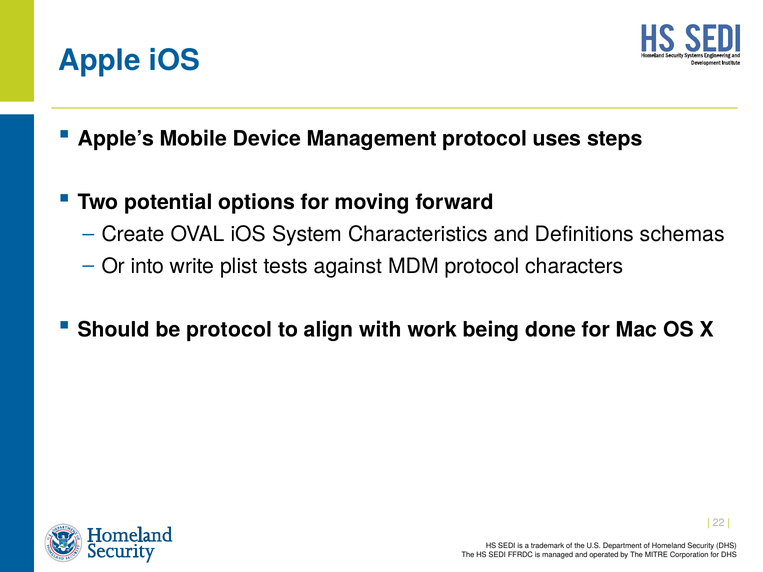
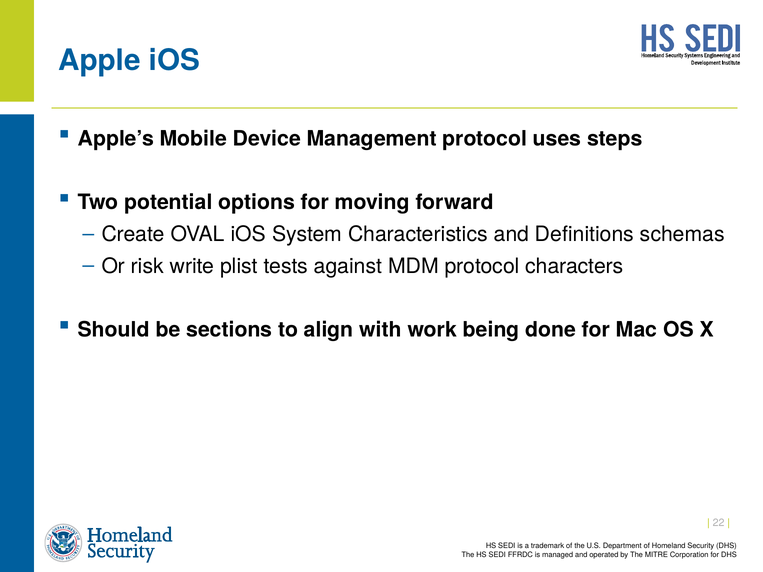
into: into -> risk (147, 266)
be protocol: protocol -> sections (229, 330)
